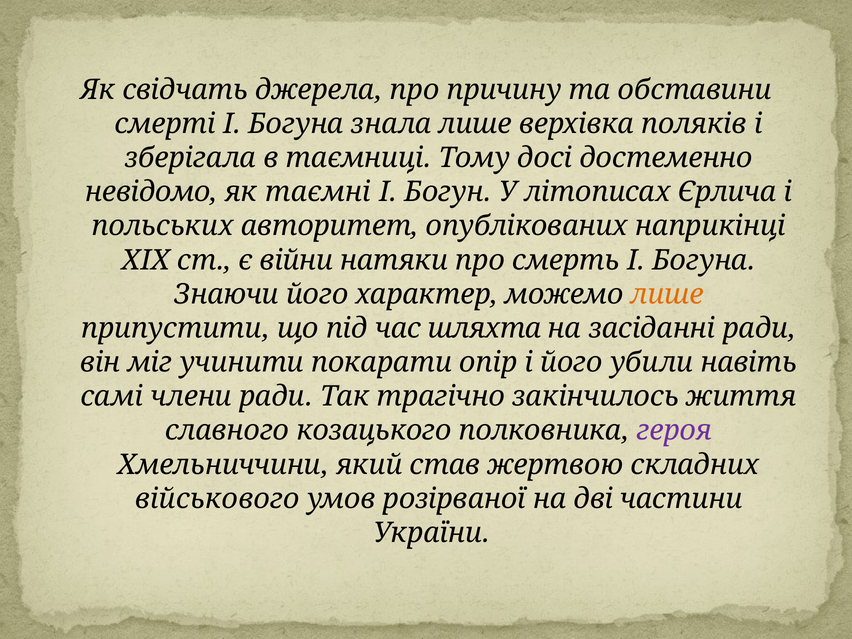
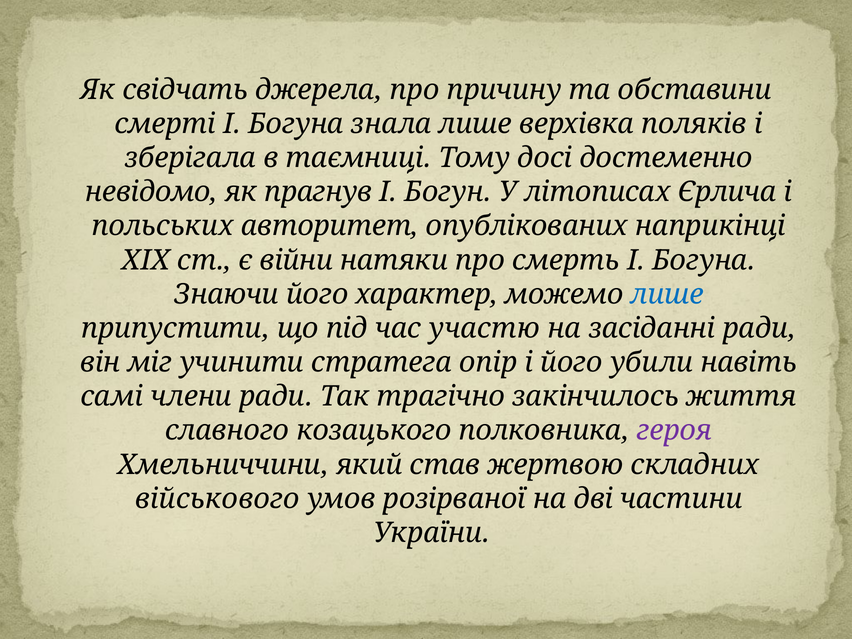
таємні: таємні -> прагнув (318, 192)
лише colour: orange -> blue (667, 294)
шляхта: шляхта -> участю (484, 328)
покарати: покарати -> стратега (381, 362)
